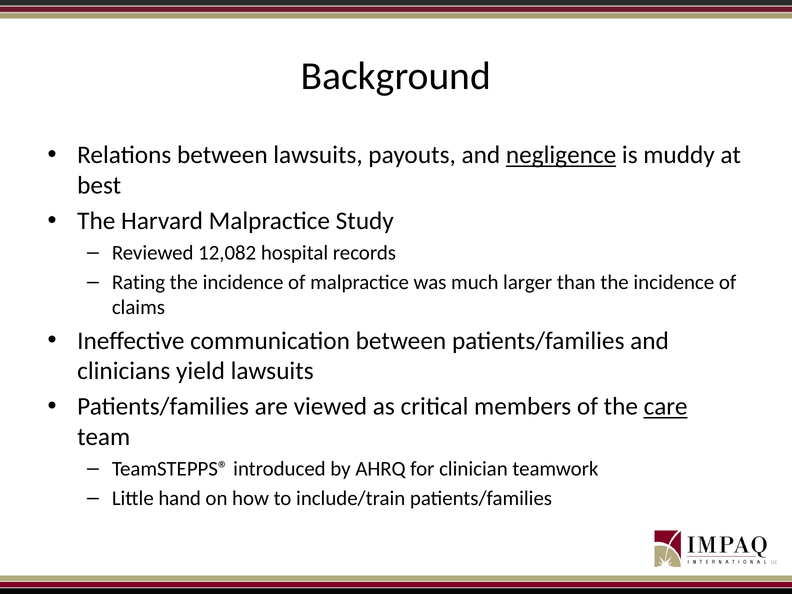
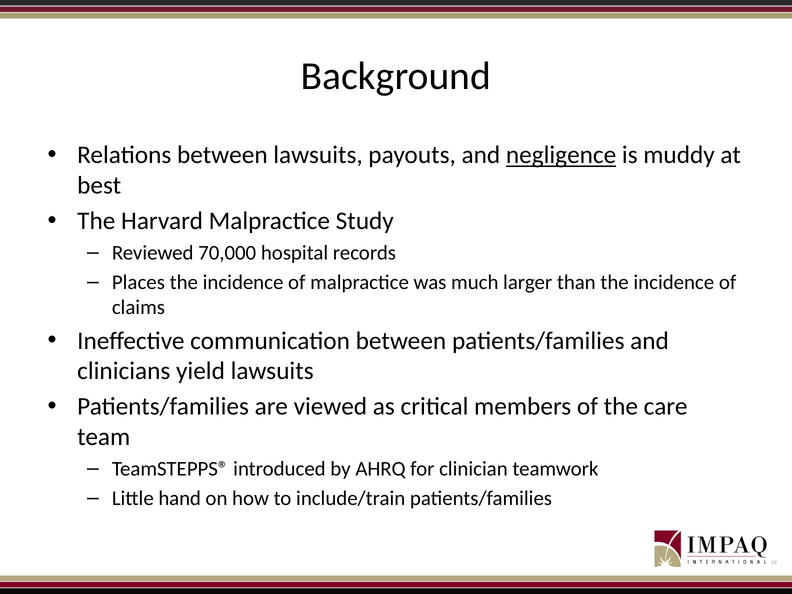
12,082: 12,082 -> 70,000 (227, 253)
Rating: Rating -> Places (138, 282)
care underline: present -> none (666, 407)
